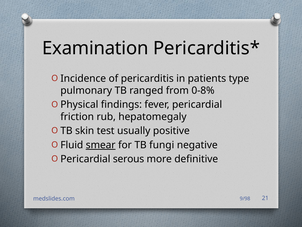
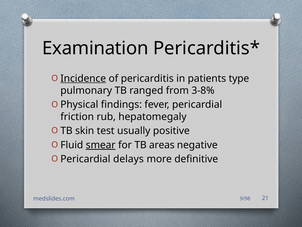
Incidence underline: none -> present (83, 78)
0-8%: 0-8% -> 3-8% (203, 90)
fungi: fungi -> areas (162, 145)
serous: serous -> delays (128, 159)
